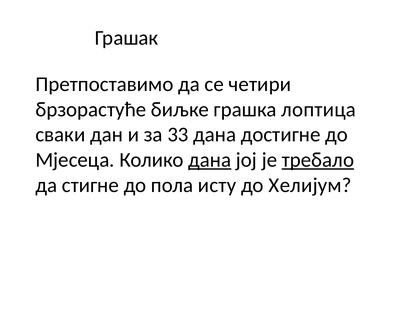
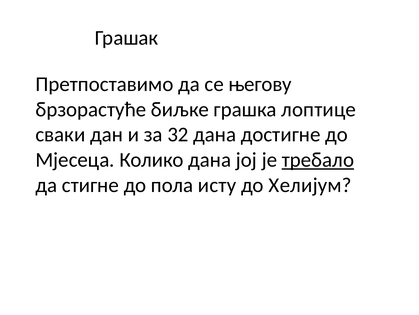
четири: четири -> његову (260, 84)
лоптица: лоптица -> лоптице (319, 109)
33: 33 -> 32 (178, 134)
дана underline: present -> none (210, 160)
